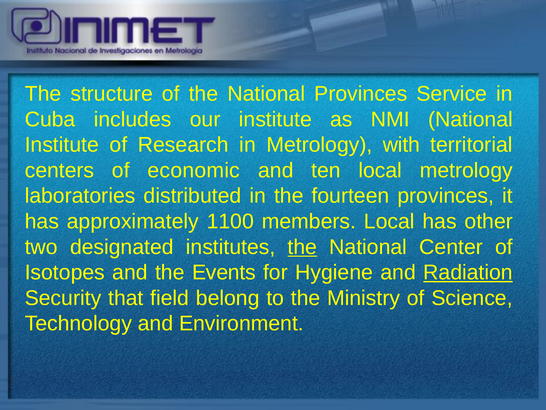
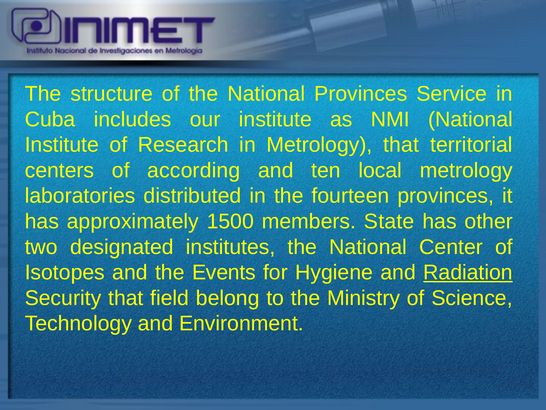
Metrology with: with -> that (401, 145)
economic: economic -> according (194, 170)
1100: 1100 -> 1500 (230, 221)
members Local: Local -> State (389, 221)
the underline: present -> none (302, 247)
